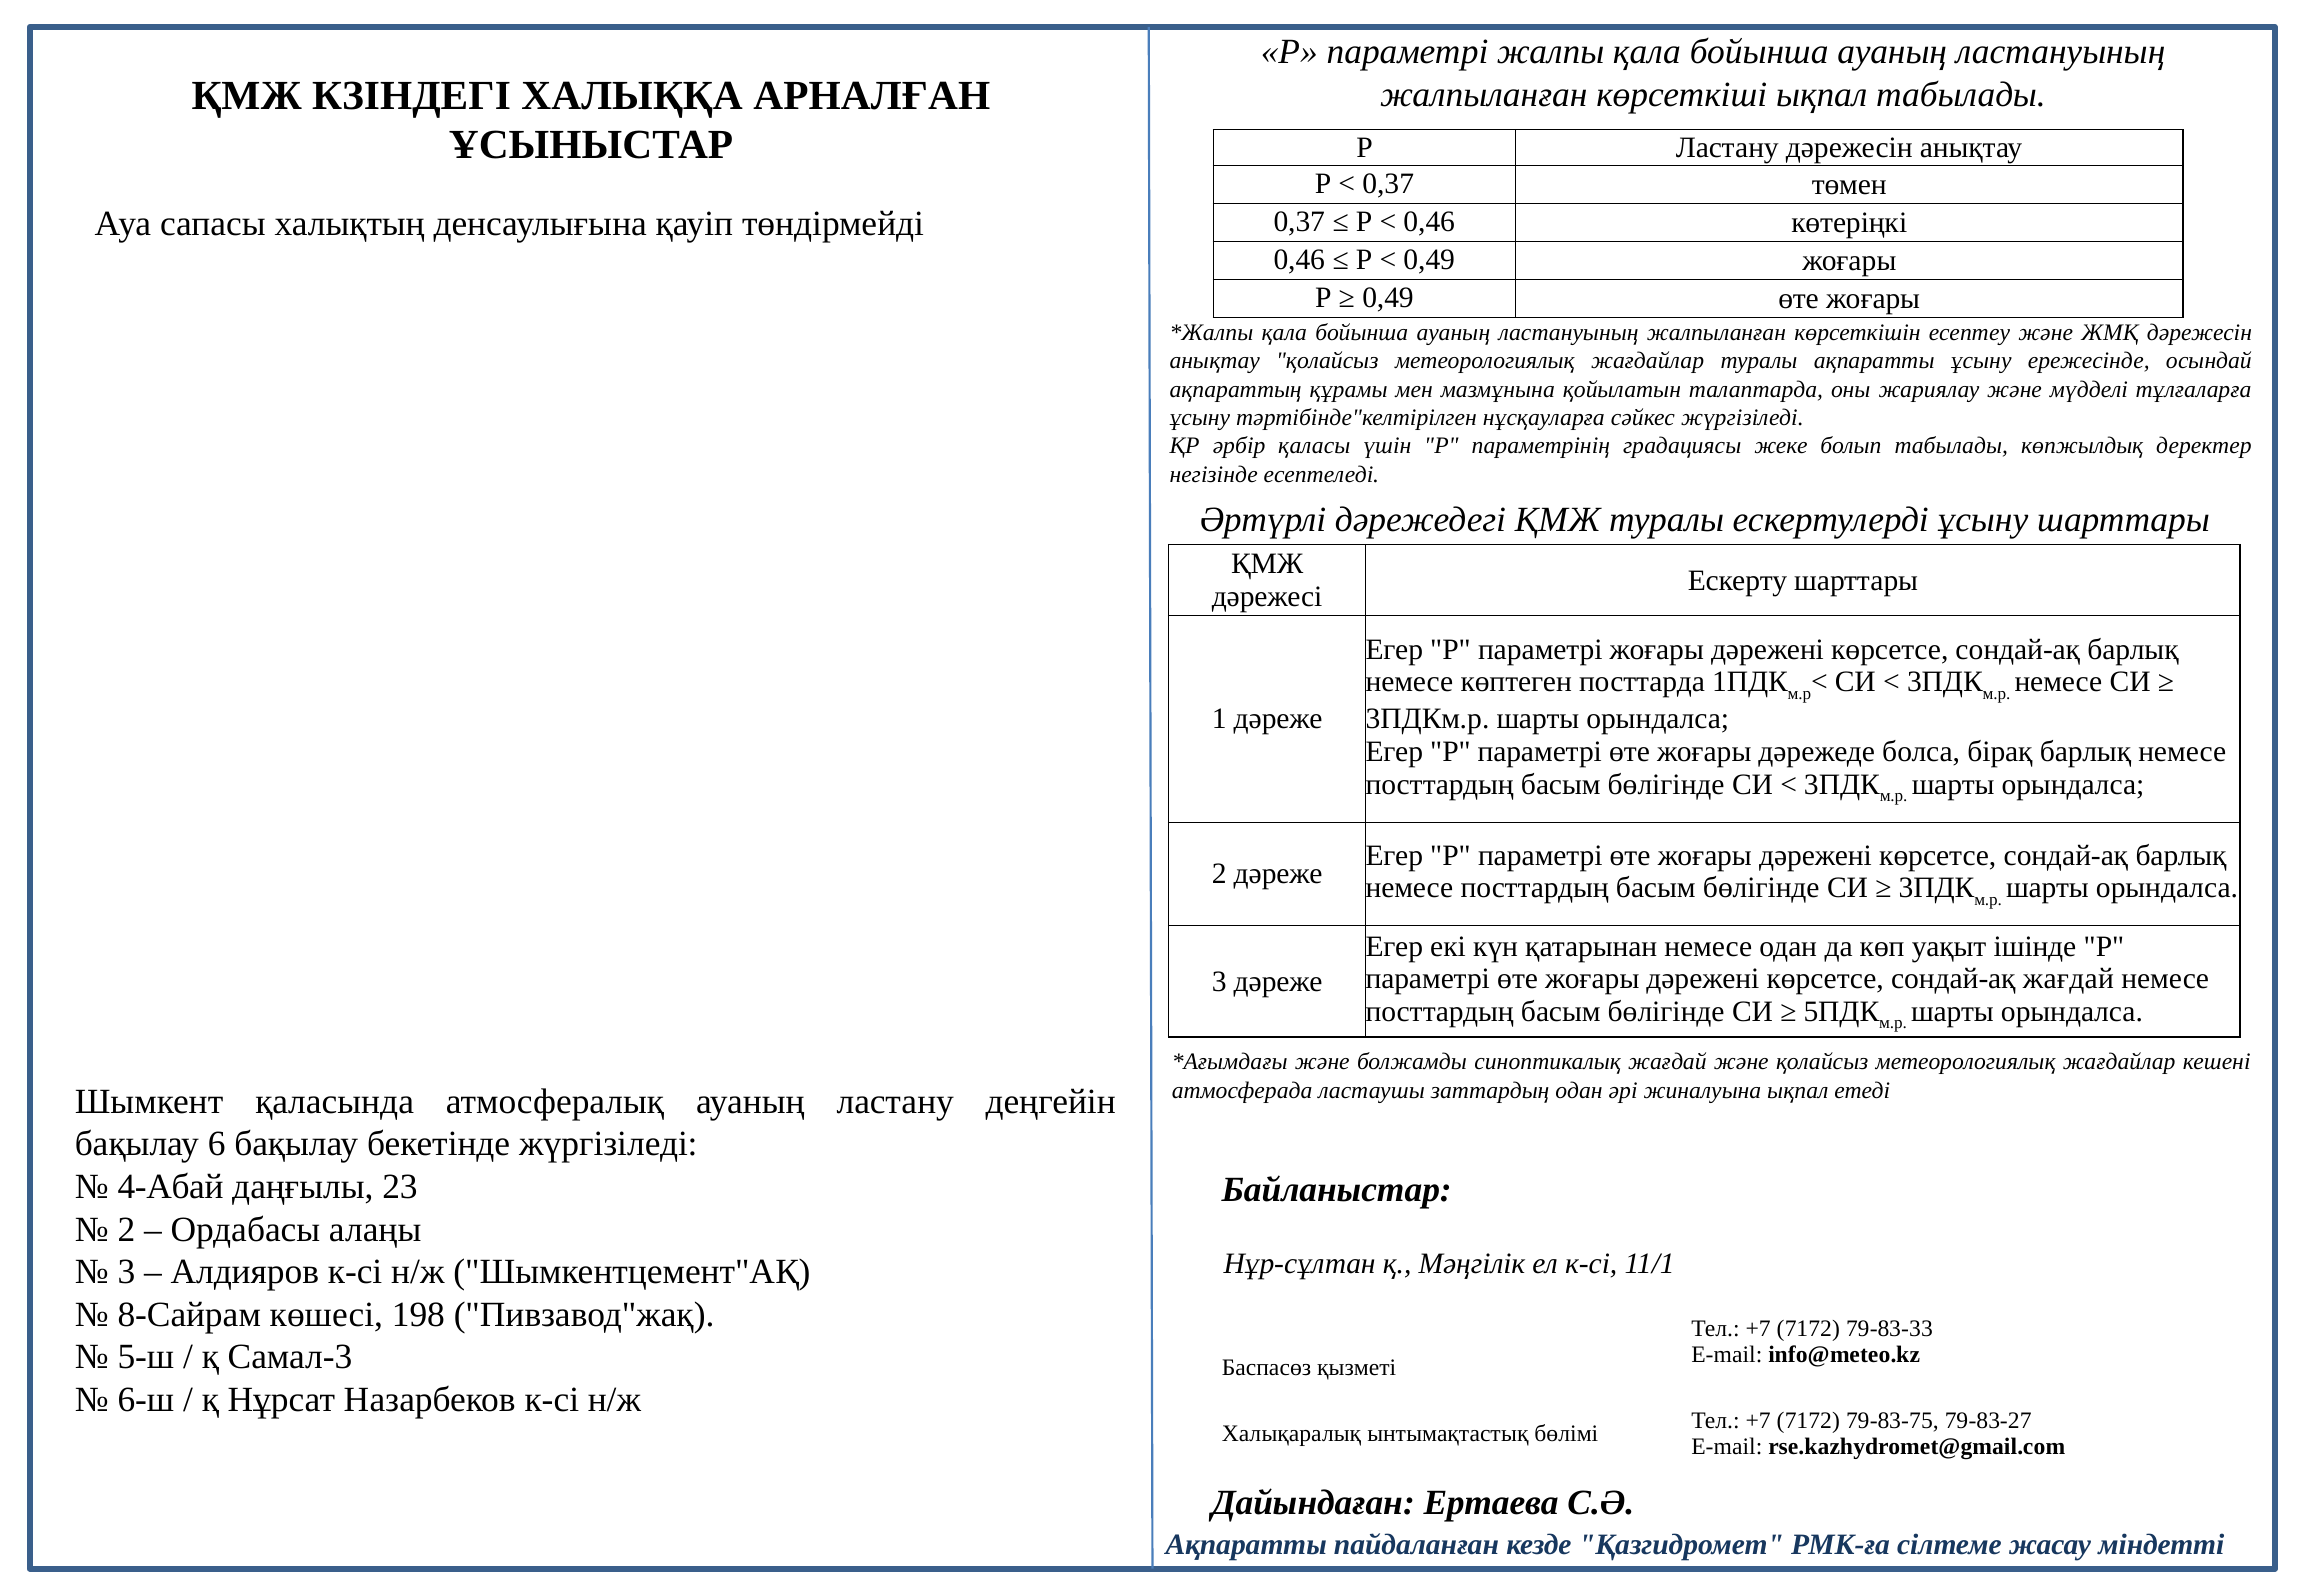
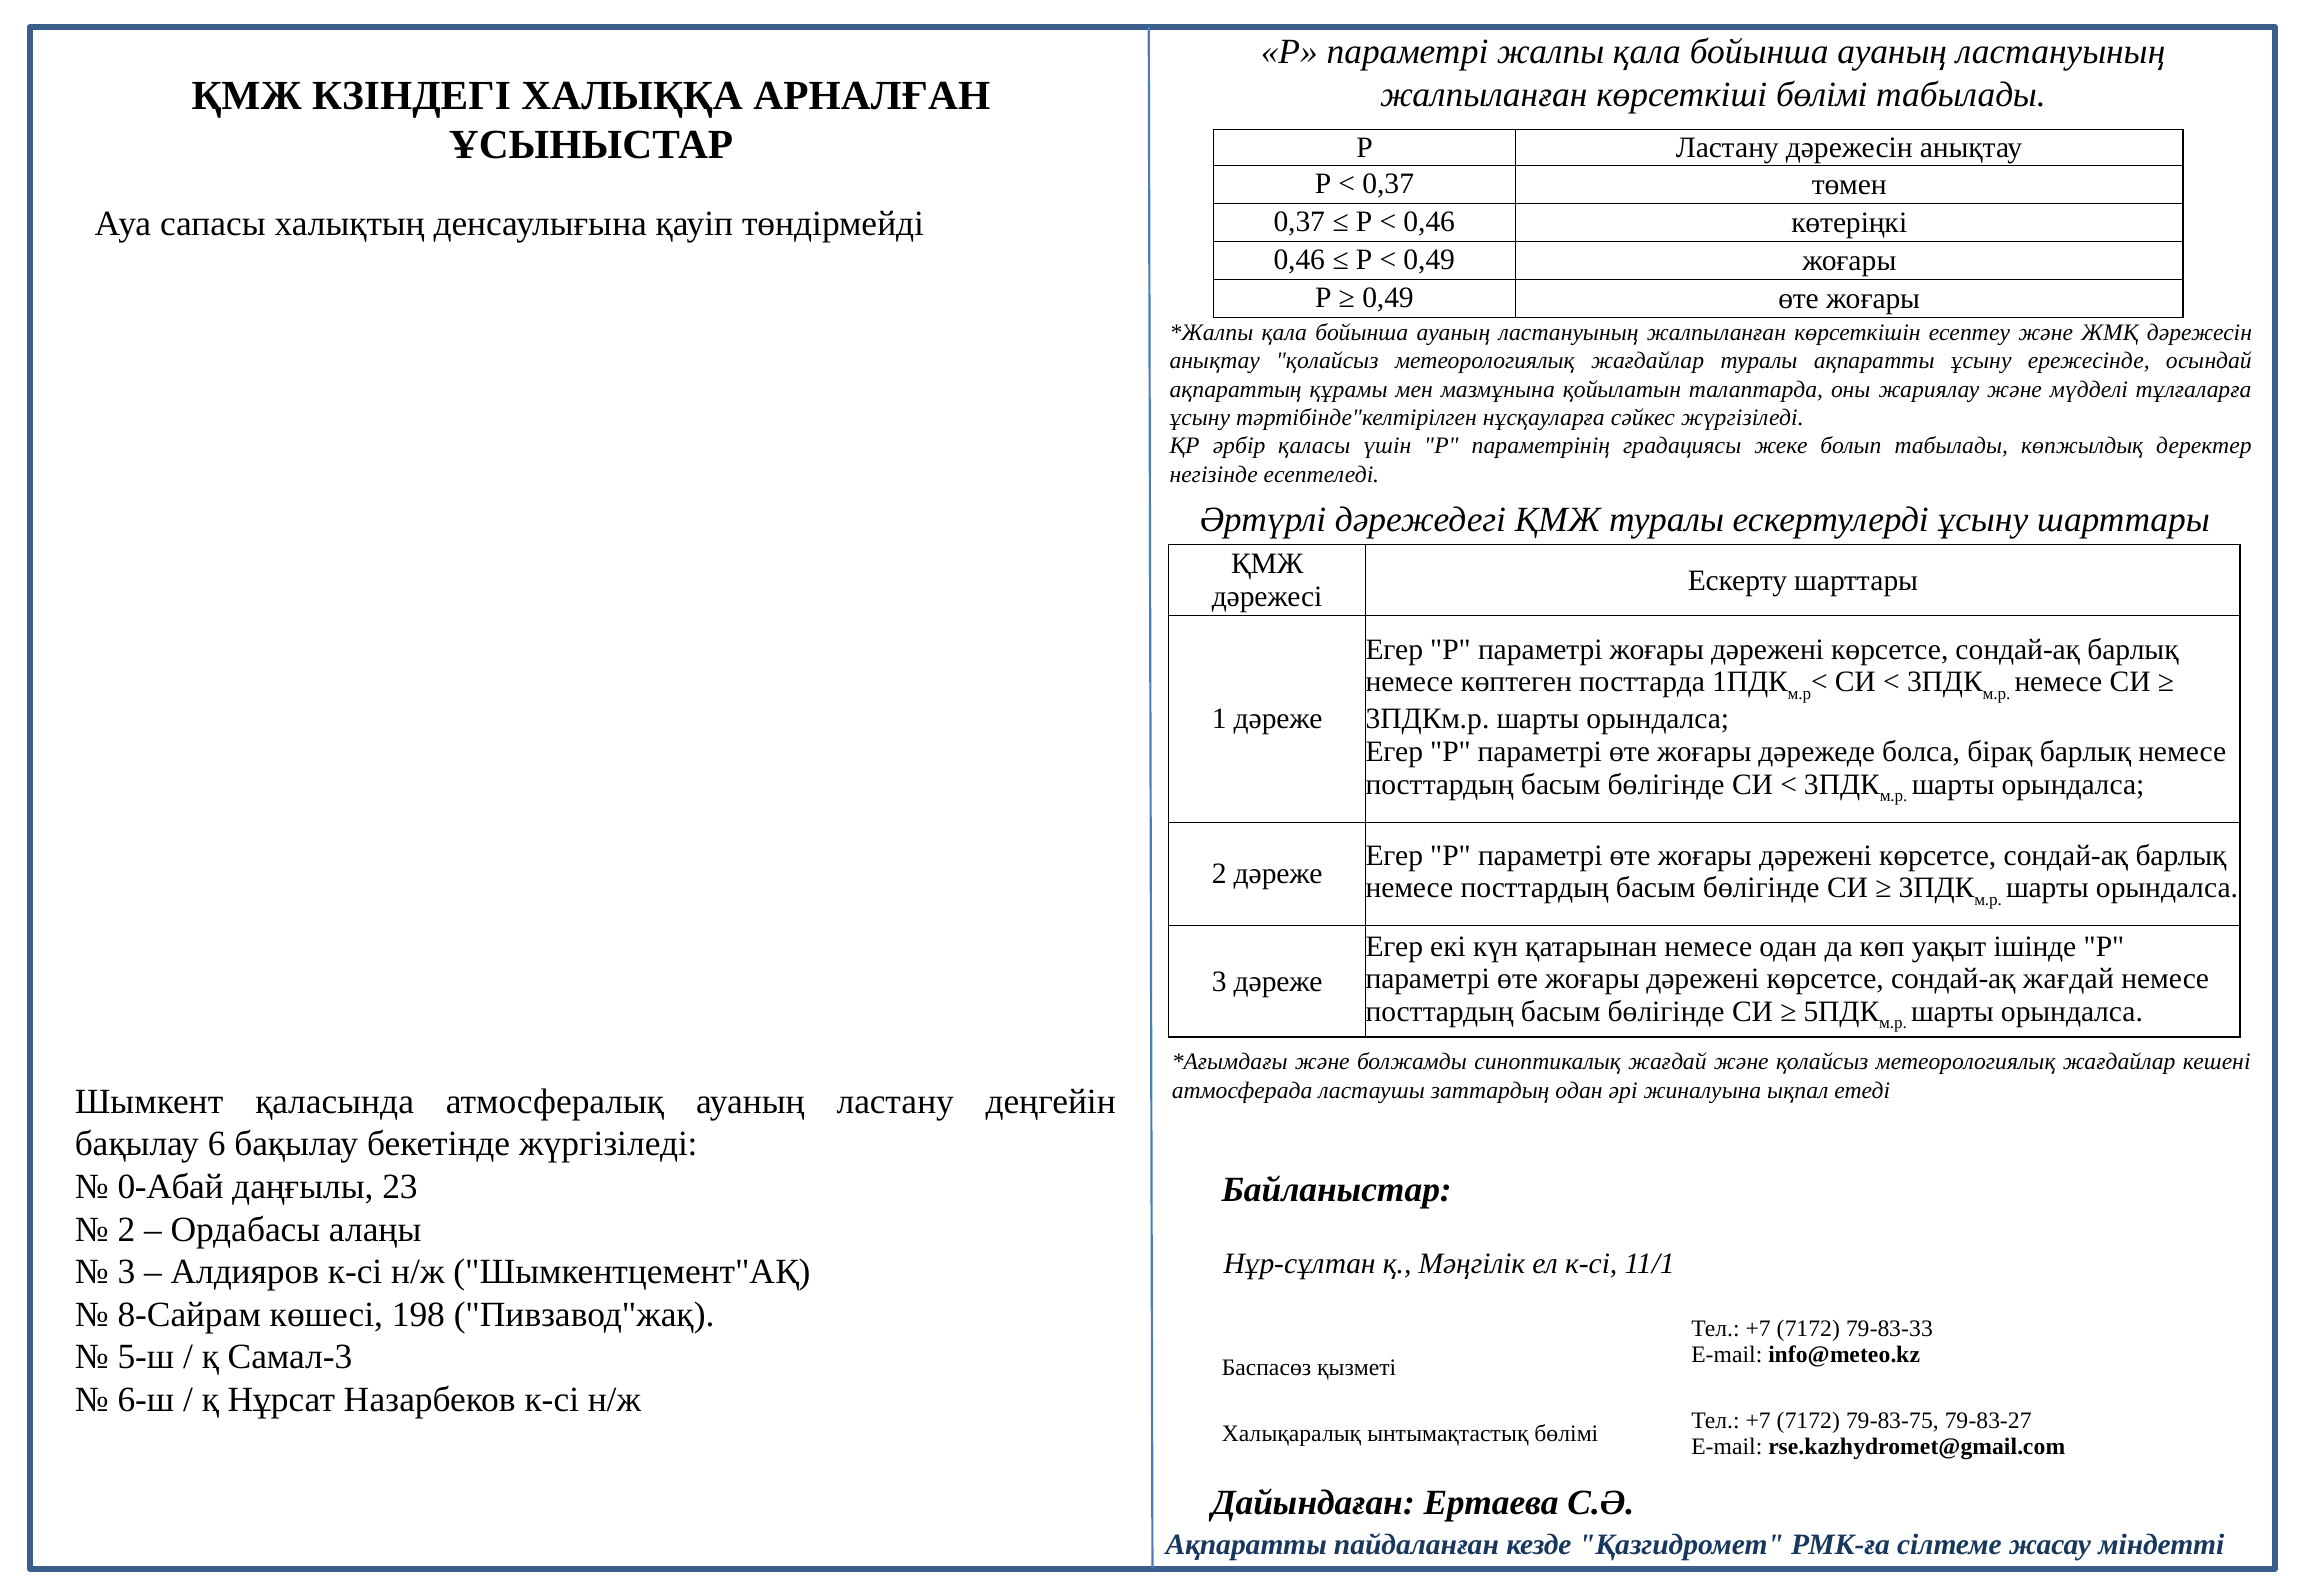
көрсеткіші ықпал: ықпал -> бөлімі (1822, 95)
4-Абай: 4-Абай -> 0-Абай (171, 1187)
